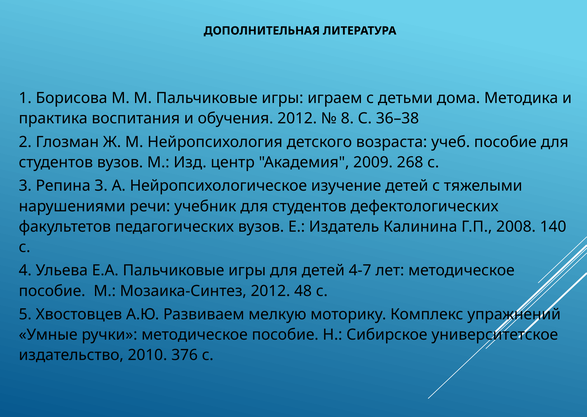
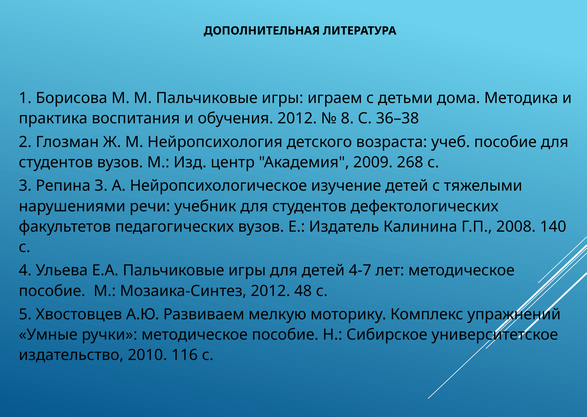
376: 376 -> 116 (185, 355)
